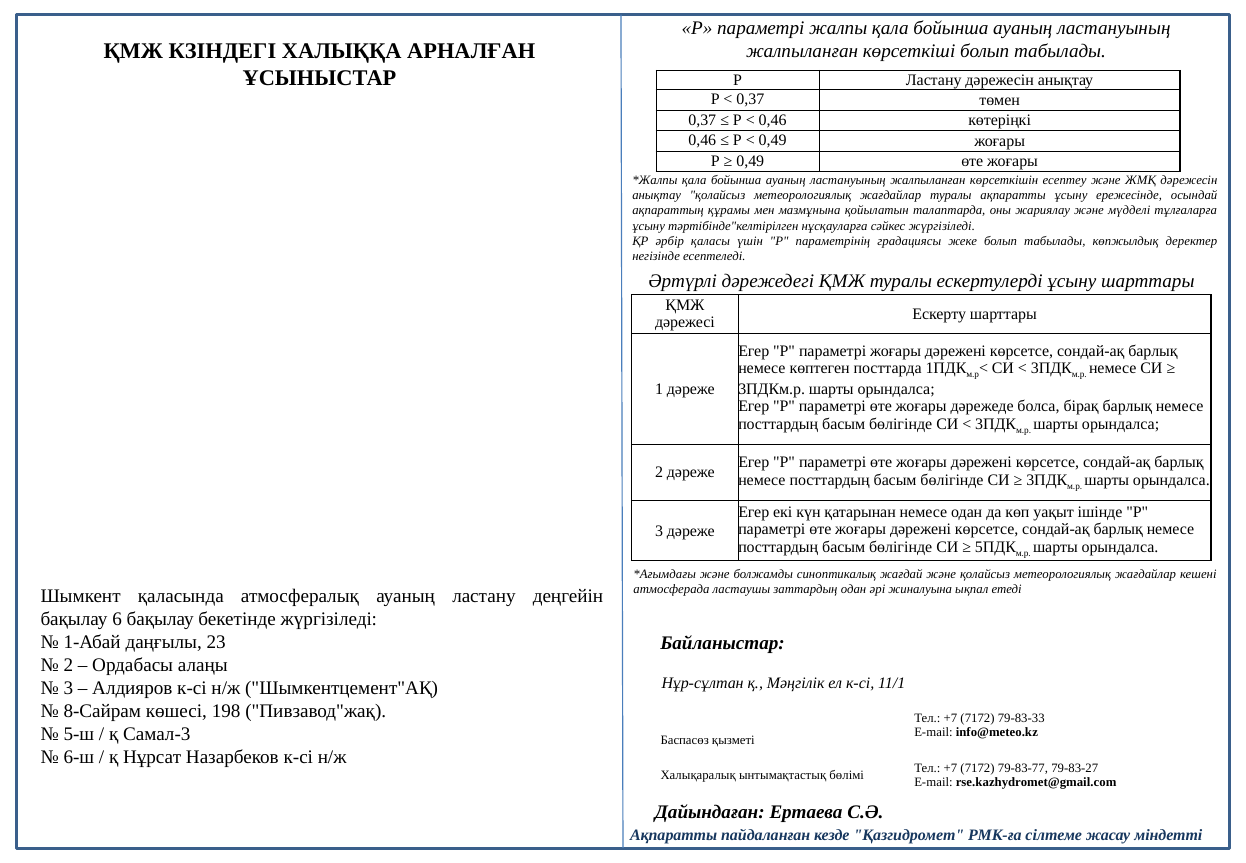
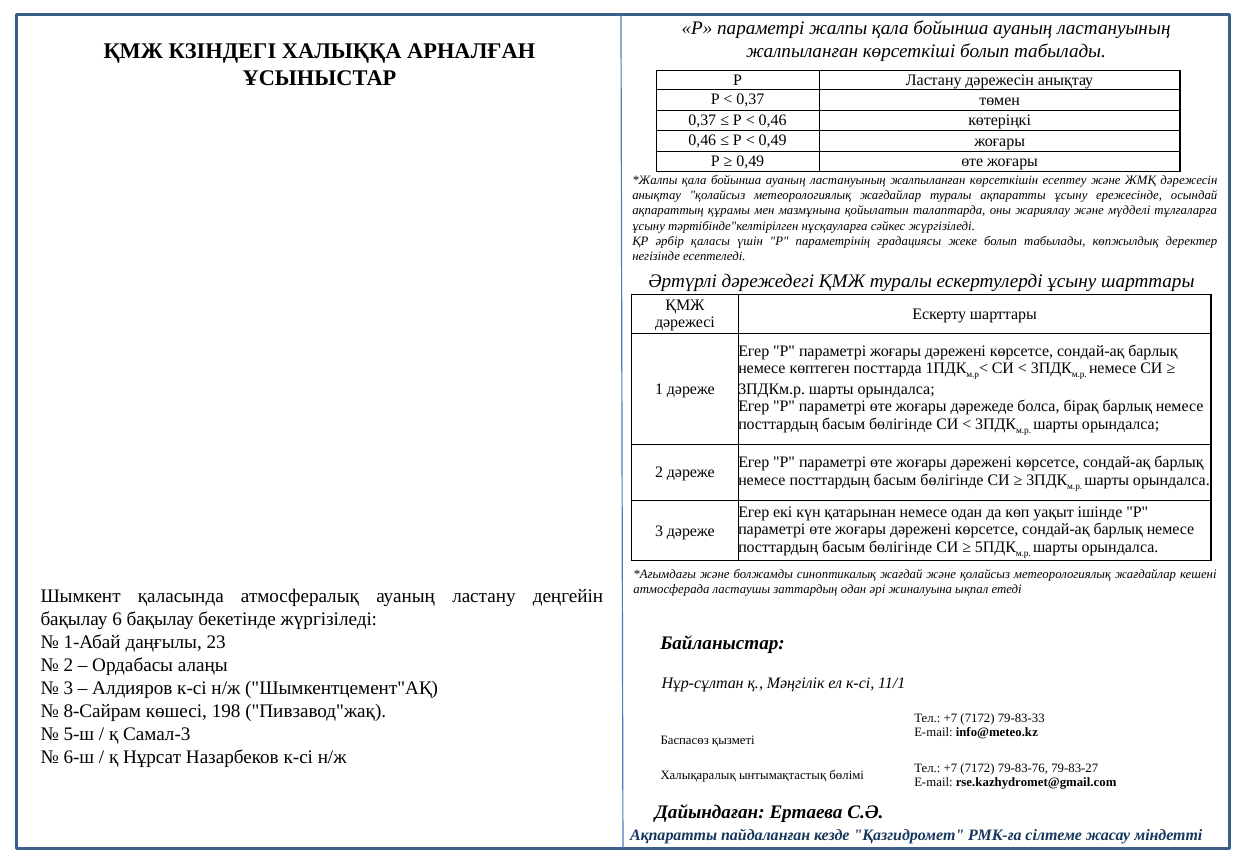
79-83-77: 79-83-77 -> 79-83-76 (1023, 768)
